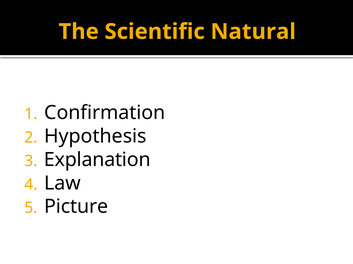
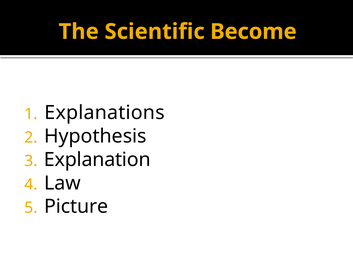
Natural: Natural -> Become (253, 32)
Confirmation: Confirmation -> Explanations (105, 113)
